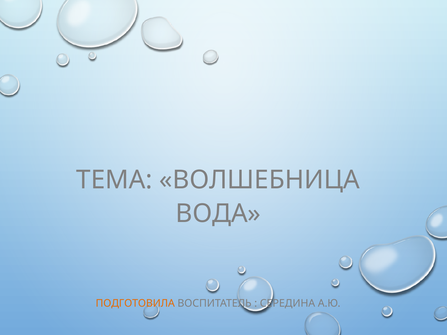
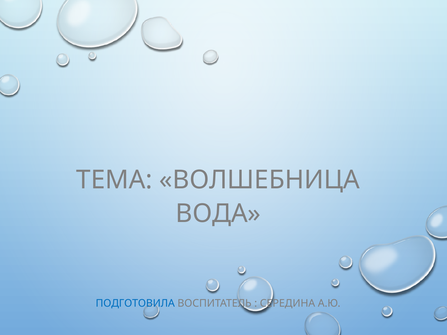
ПОДГОТОВИЛА colour: orange -> blue (135, 304)
